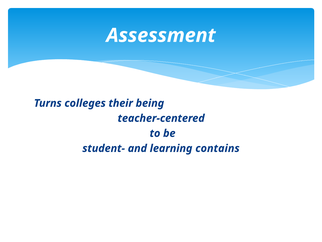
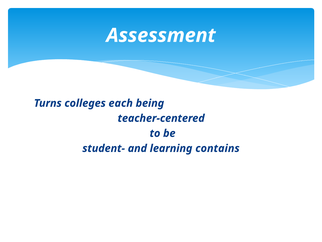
their: their -> each (121, 103)
